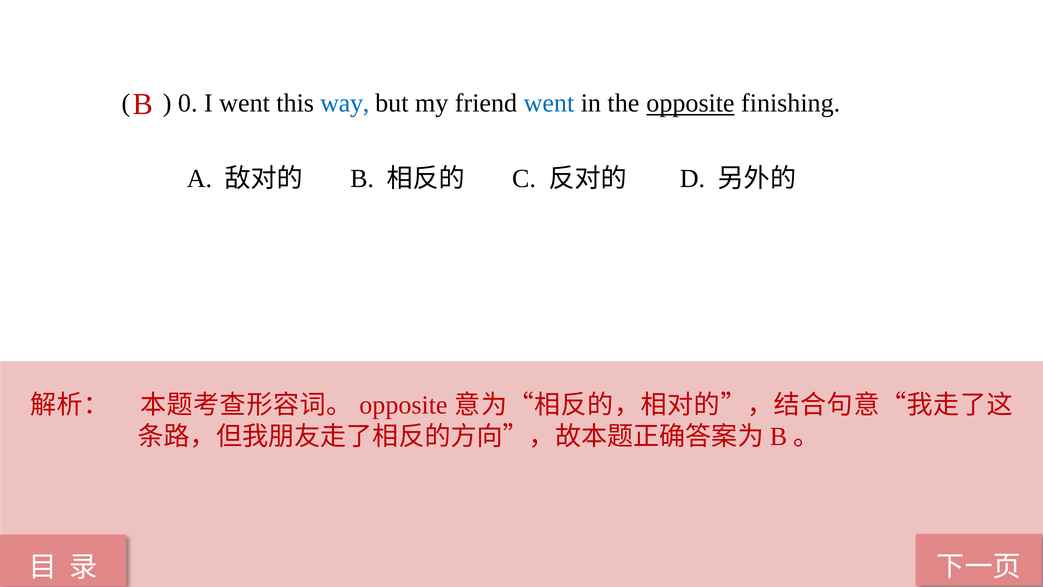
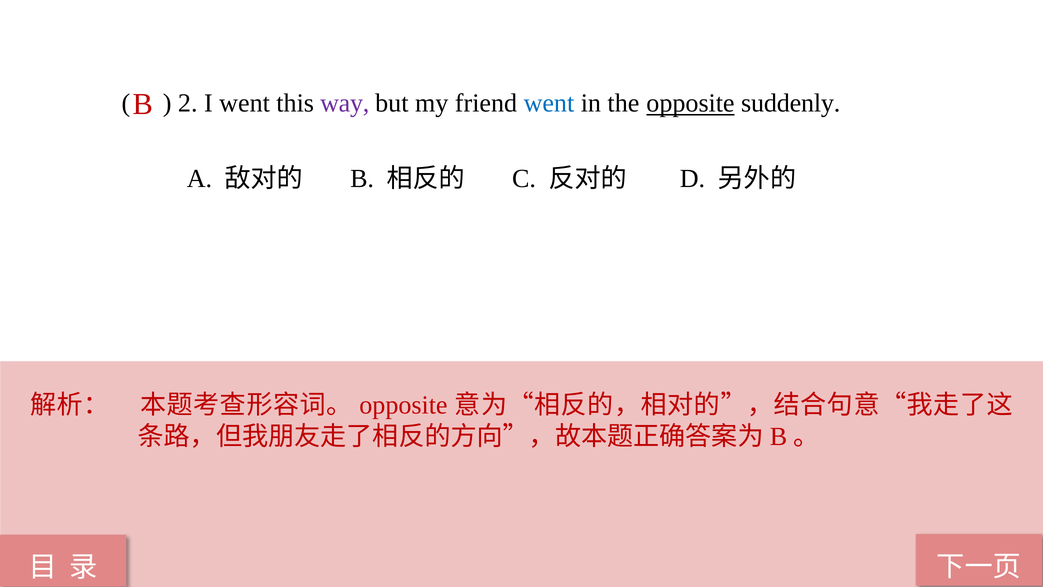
0: 0 -> 2 (188, 103)
way colour: blue -> purple (345, 103)
finishing: finishing -> suddenly (791, 103)
